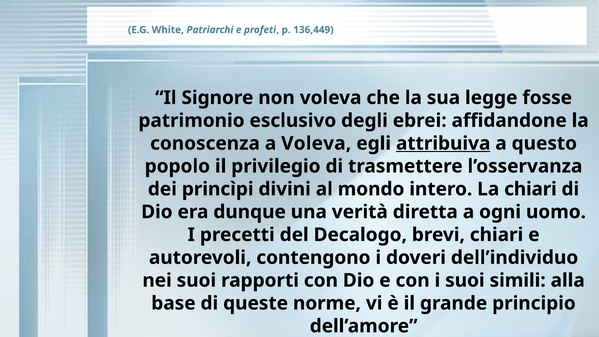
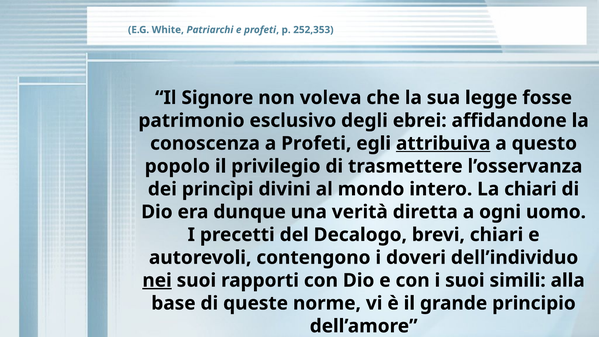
136,449: 136,449 -> 252,353 (313, 30)
a Voleva: Voleva -> Profeti (316, 143)
nei underline: none -> present (157, 280)
